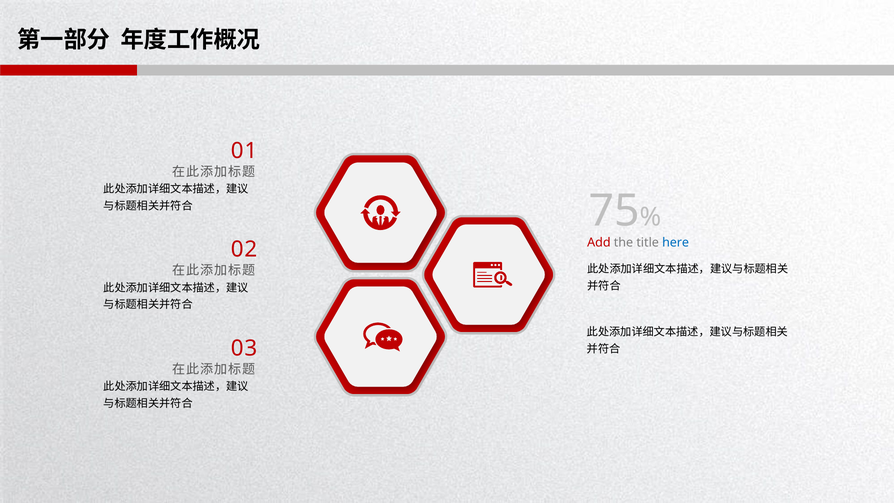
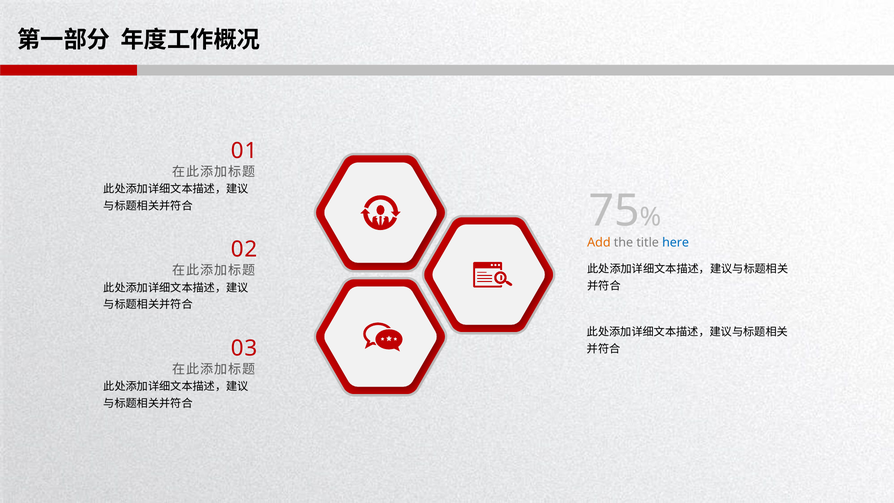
Add colour: red -> orange (599, 243)
